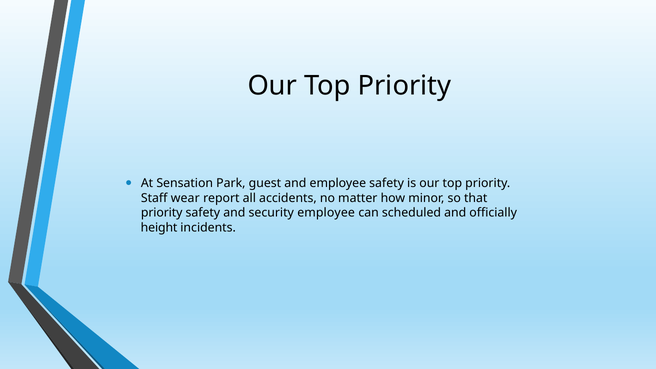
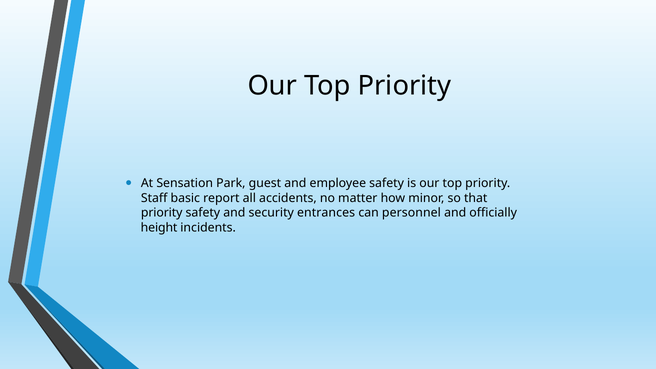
wear: wear -> basic (185, 198)
security employee: employee -> entrances (326, 213)
scheduled: scheduled -> personnel (411, 213)
